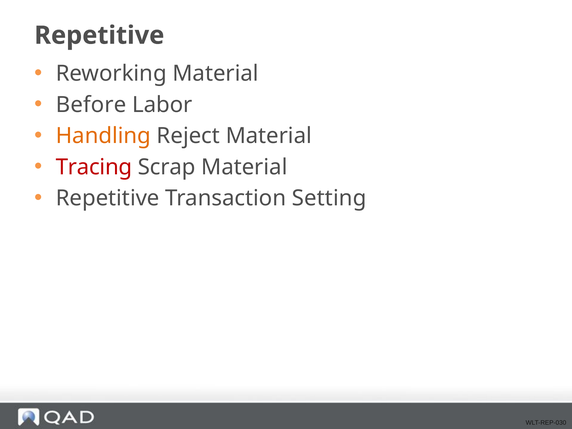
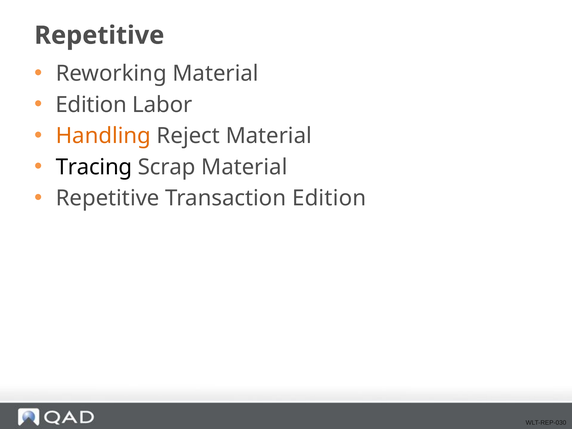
Before: Before -> Edition (91, 105)
Tracing colour: red -> black (94, 167)
Transaction Setting: Setting -> Edition (329, 198)
